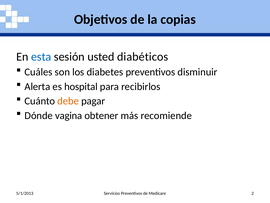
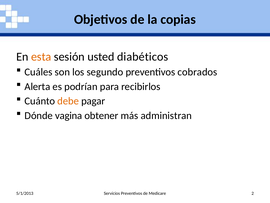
esta colour: blue -> orange (41, 57)
diabetes: diabetes -> segundo (105, 72)
disminuir: disminuir -> cobrados (197, 72)
hospital: hospital -> podrían (81, 86)
recomiende: recomiende -> administran (166, 115)
